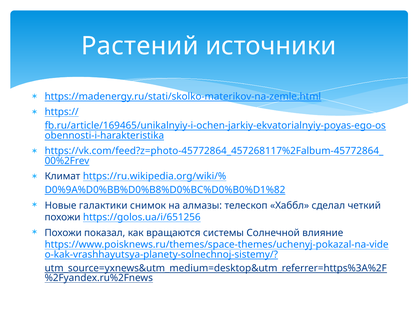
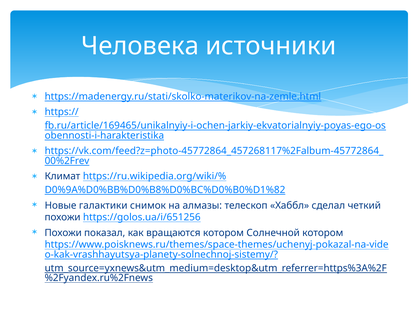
Растений: Растений -> Человека (140, 46)
вращаются системы: системы -> котором (223, 232)
Солнечной влияние: влияние -> котором (323, 232)
